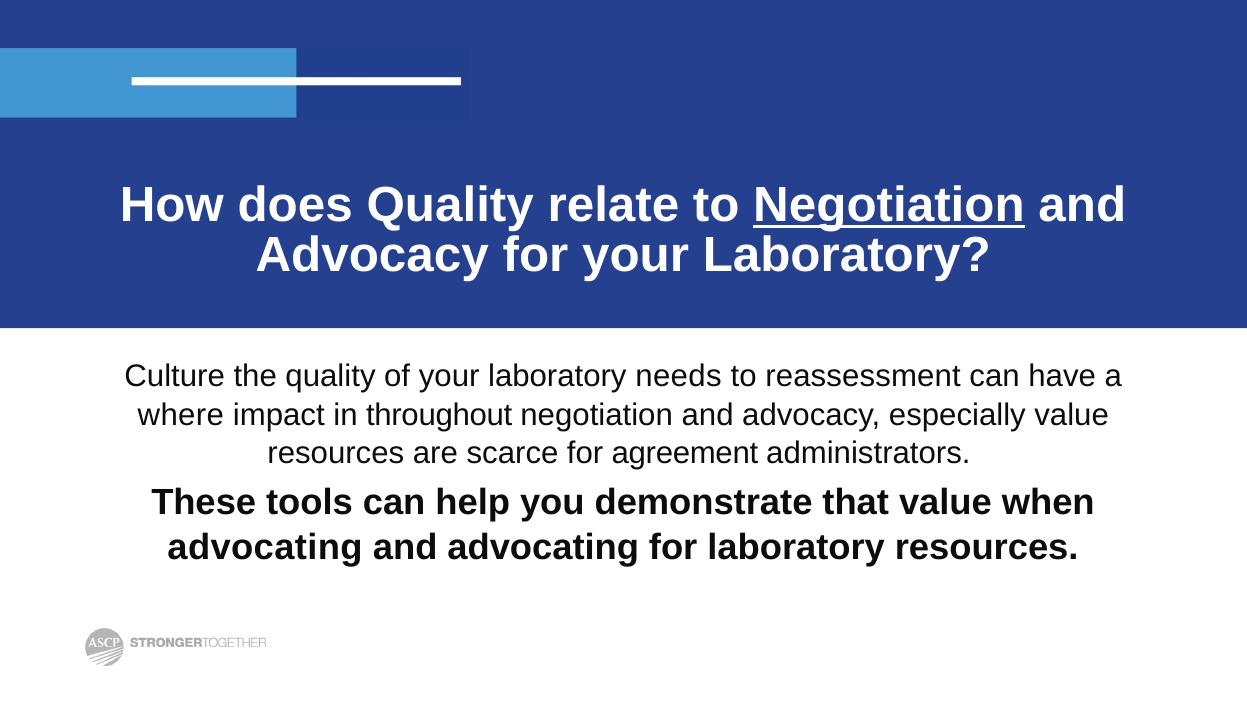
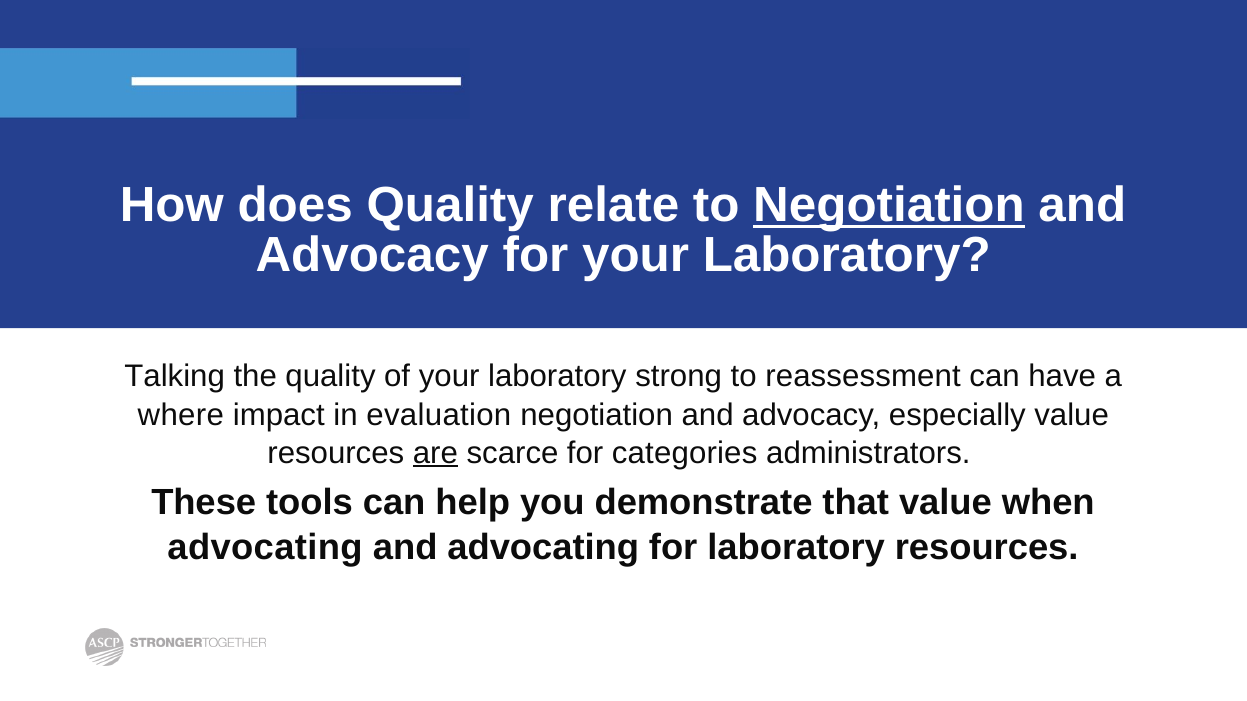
Culture: Culture -> Talking (175, 377)
needs: needs -> strong (679, 377)
throughout: throughout -> evaluation (439, 415)
are underline: none -> present (435, 453)
agreement: agreement -> categories (685, 453)
